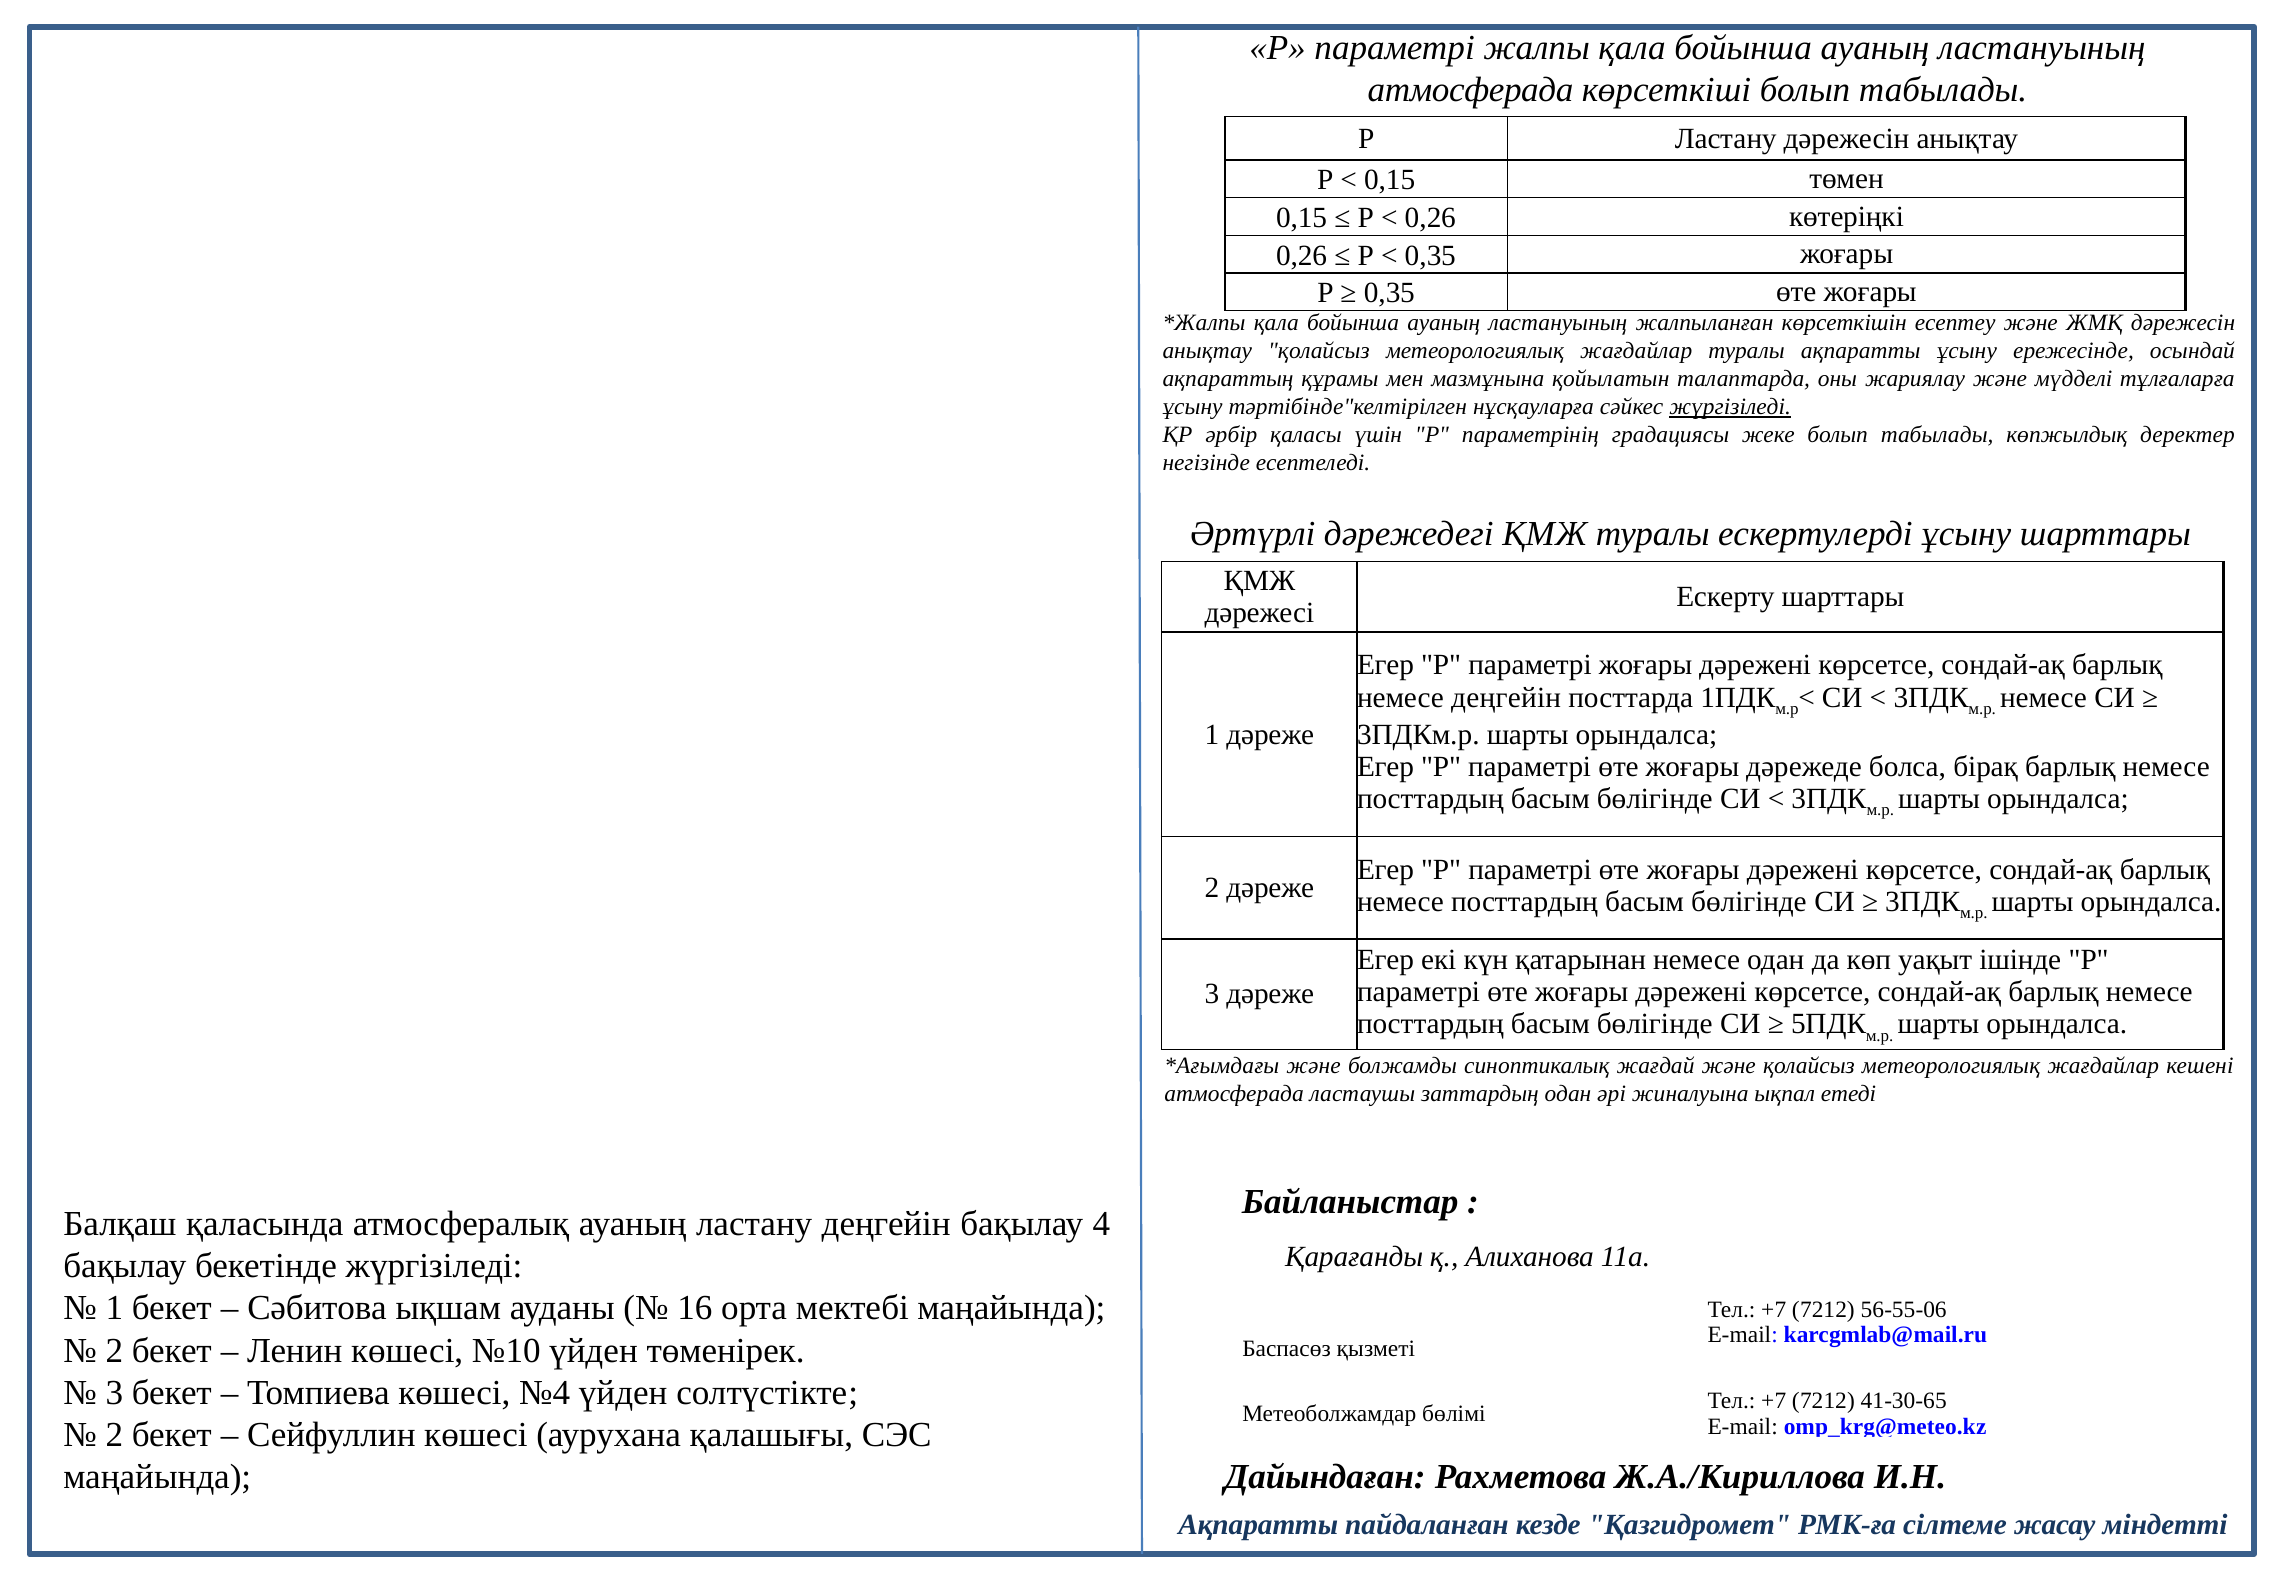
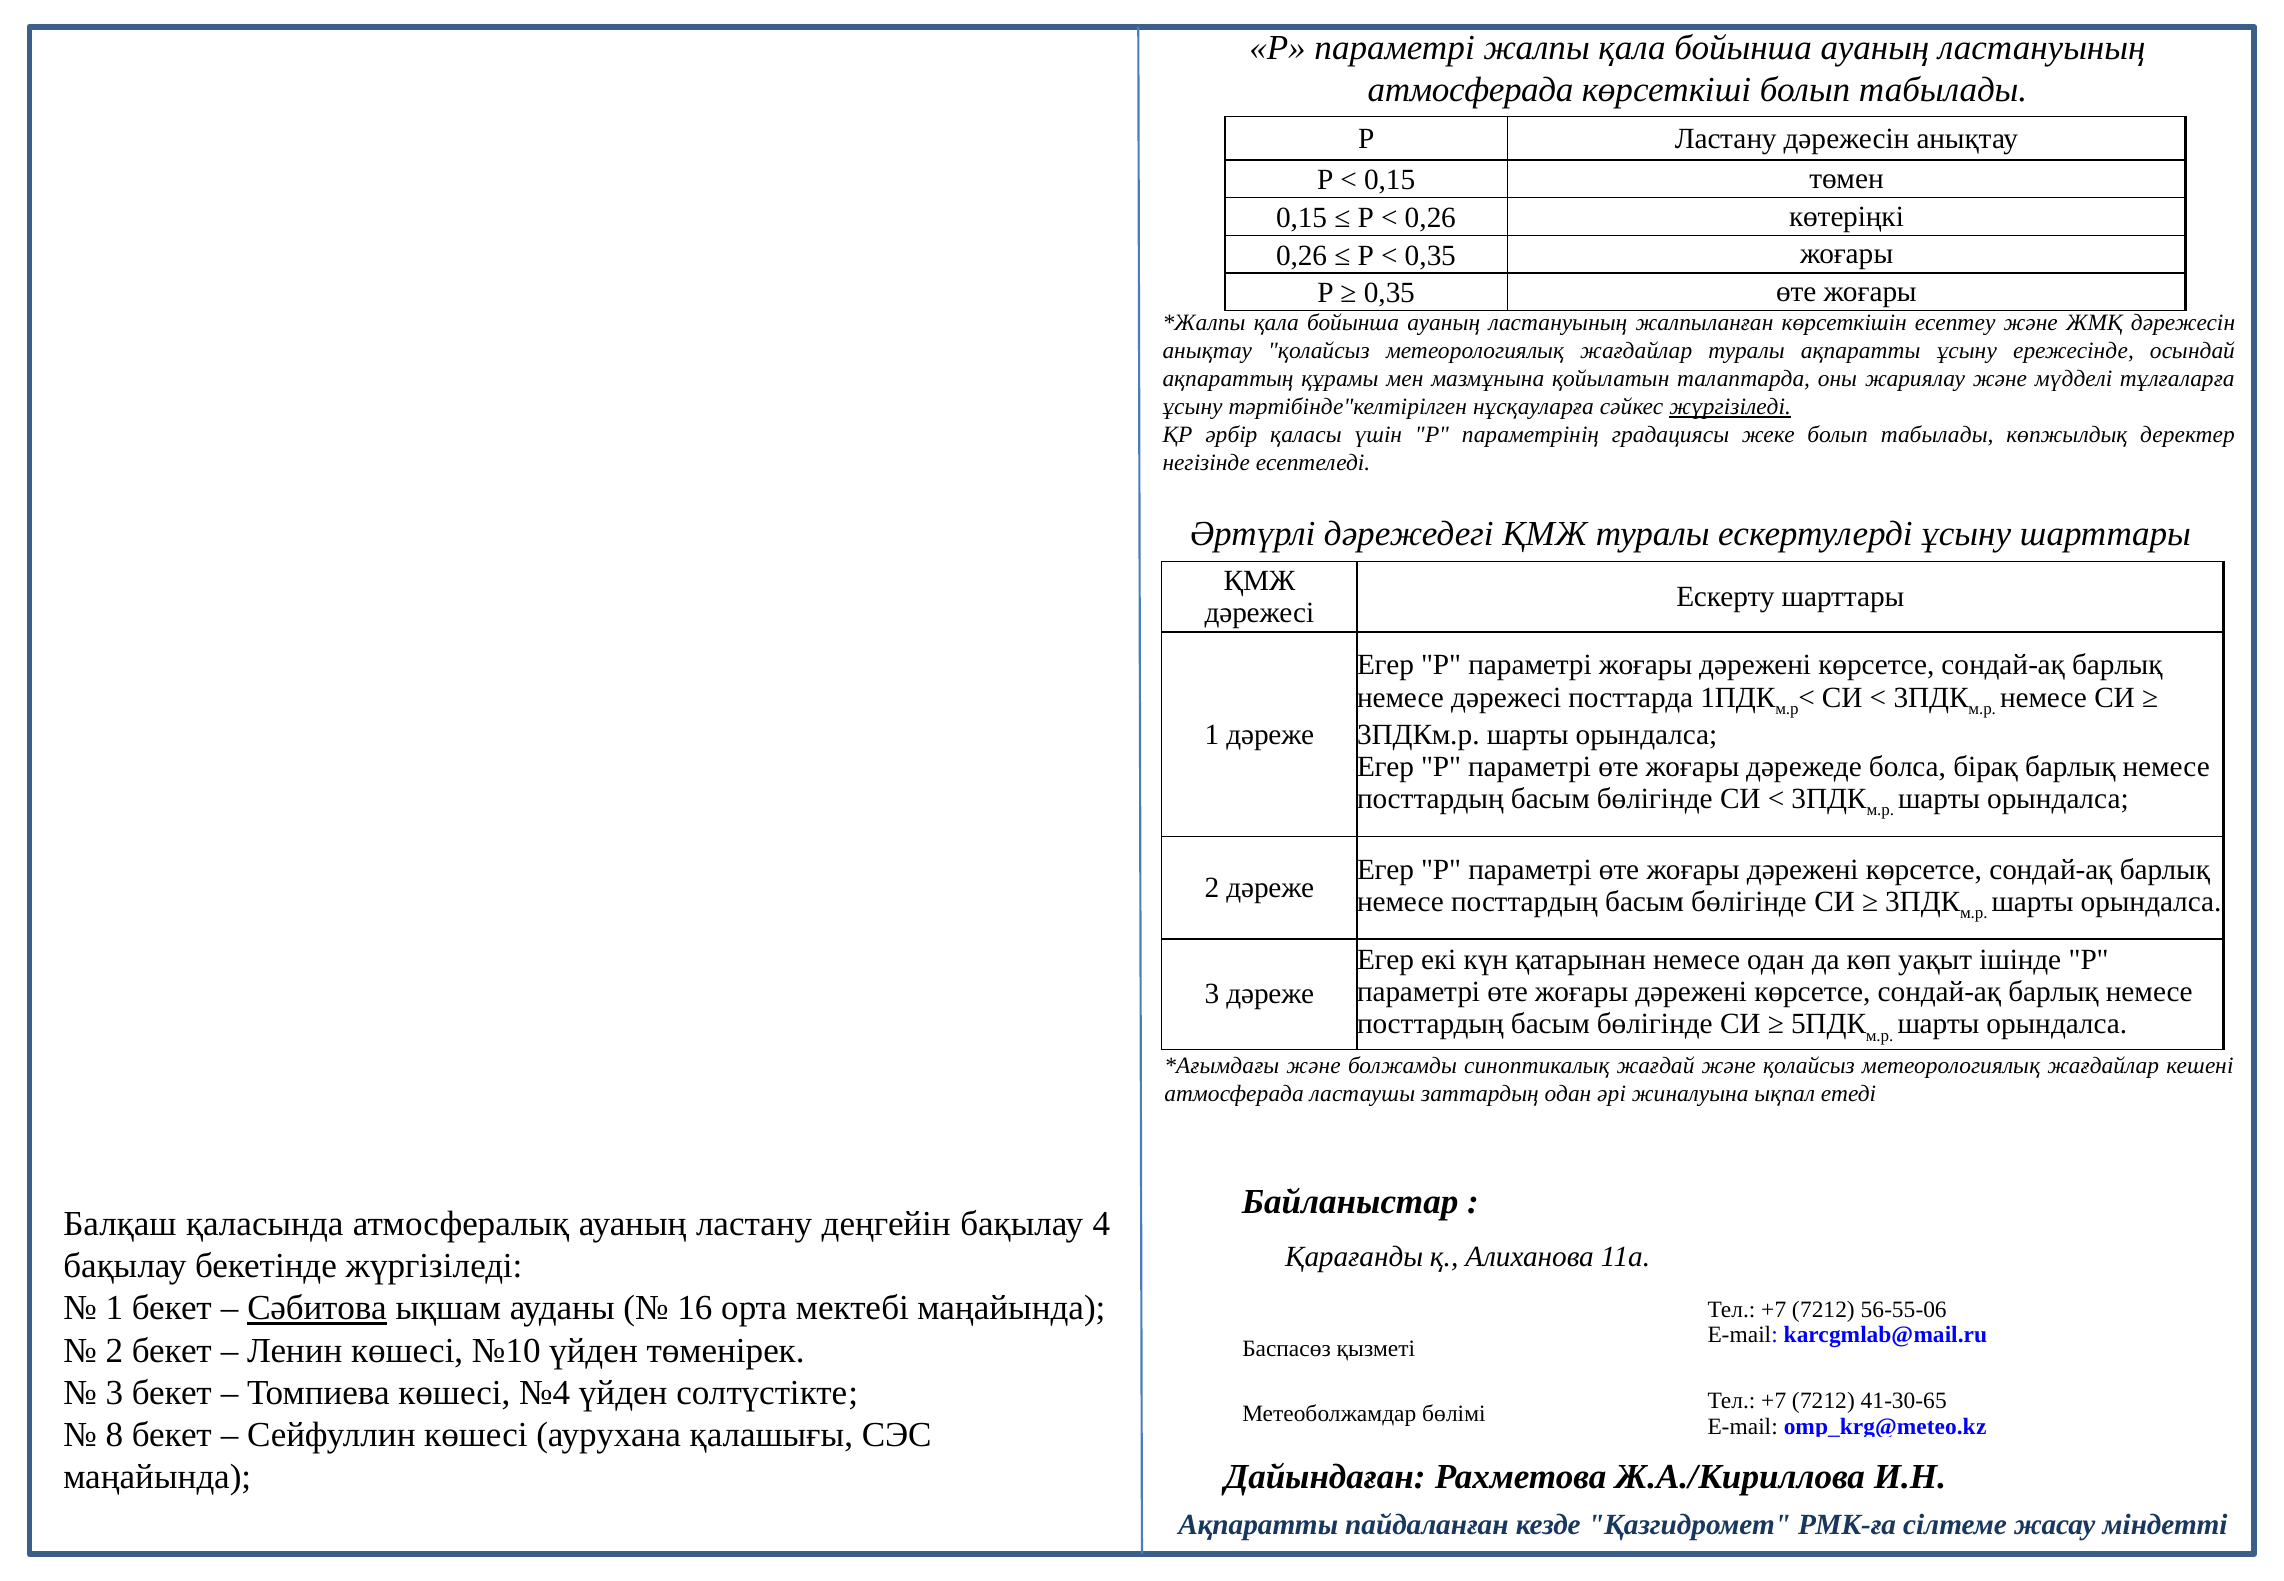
немесе деңгейін: деңгейін -> дәрежесі (1506, 698)
Сәбитова underline: none -> present (317, 1309)
2: 2 -> 8 (114, 1435)
